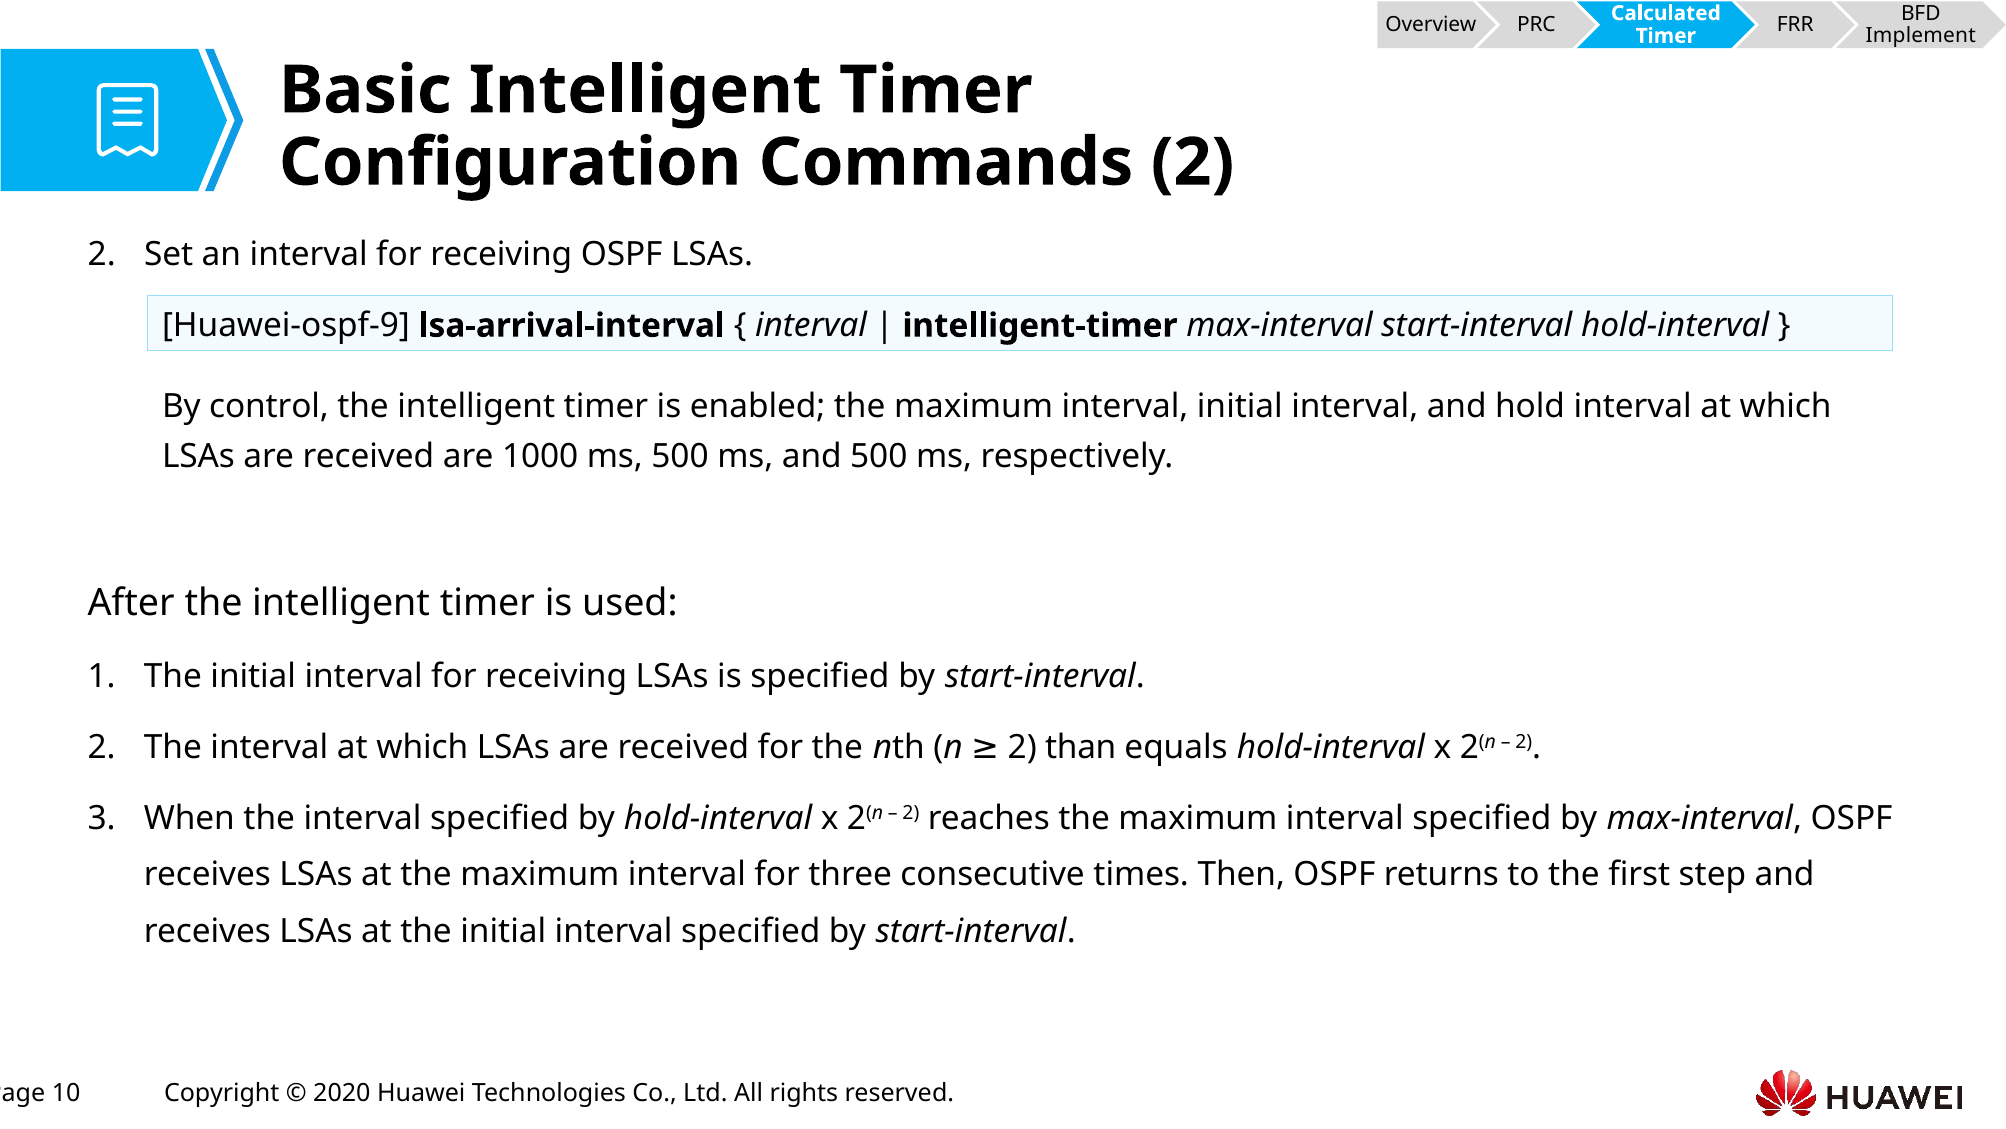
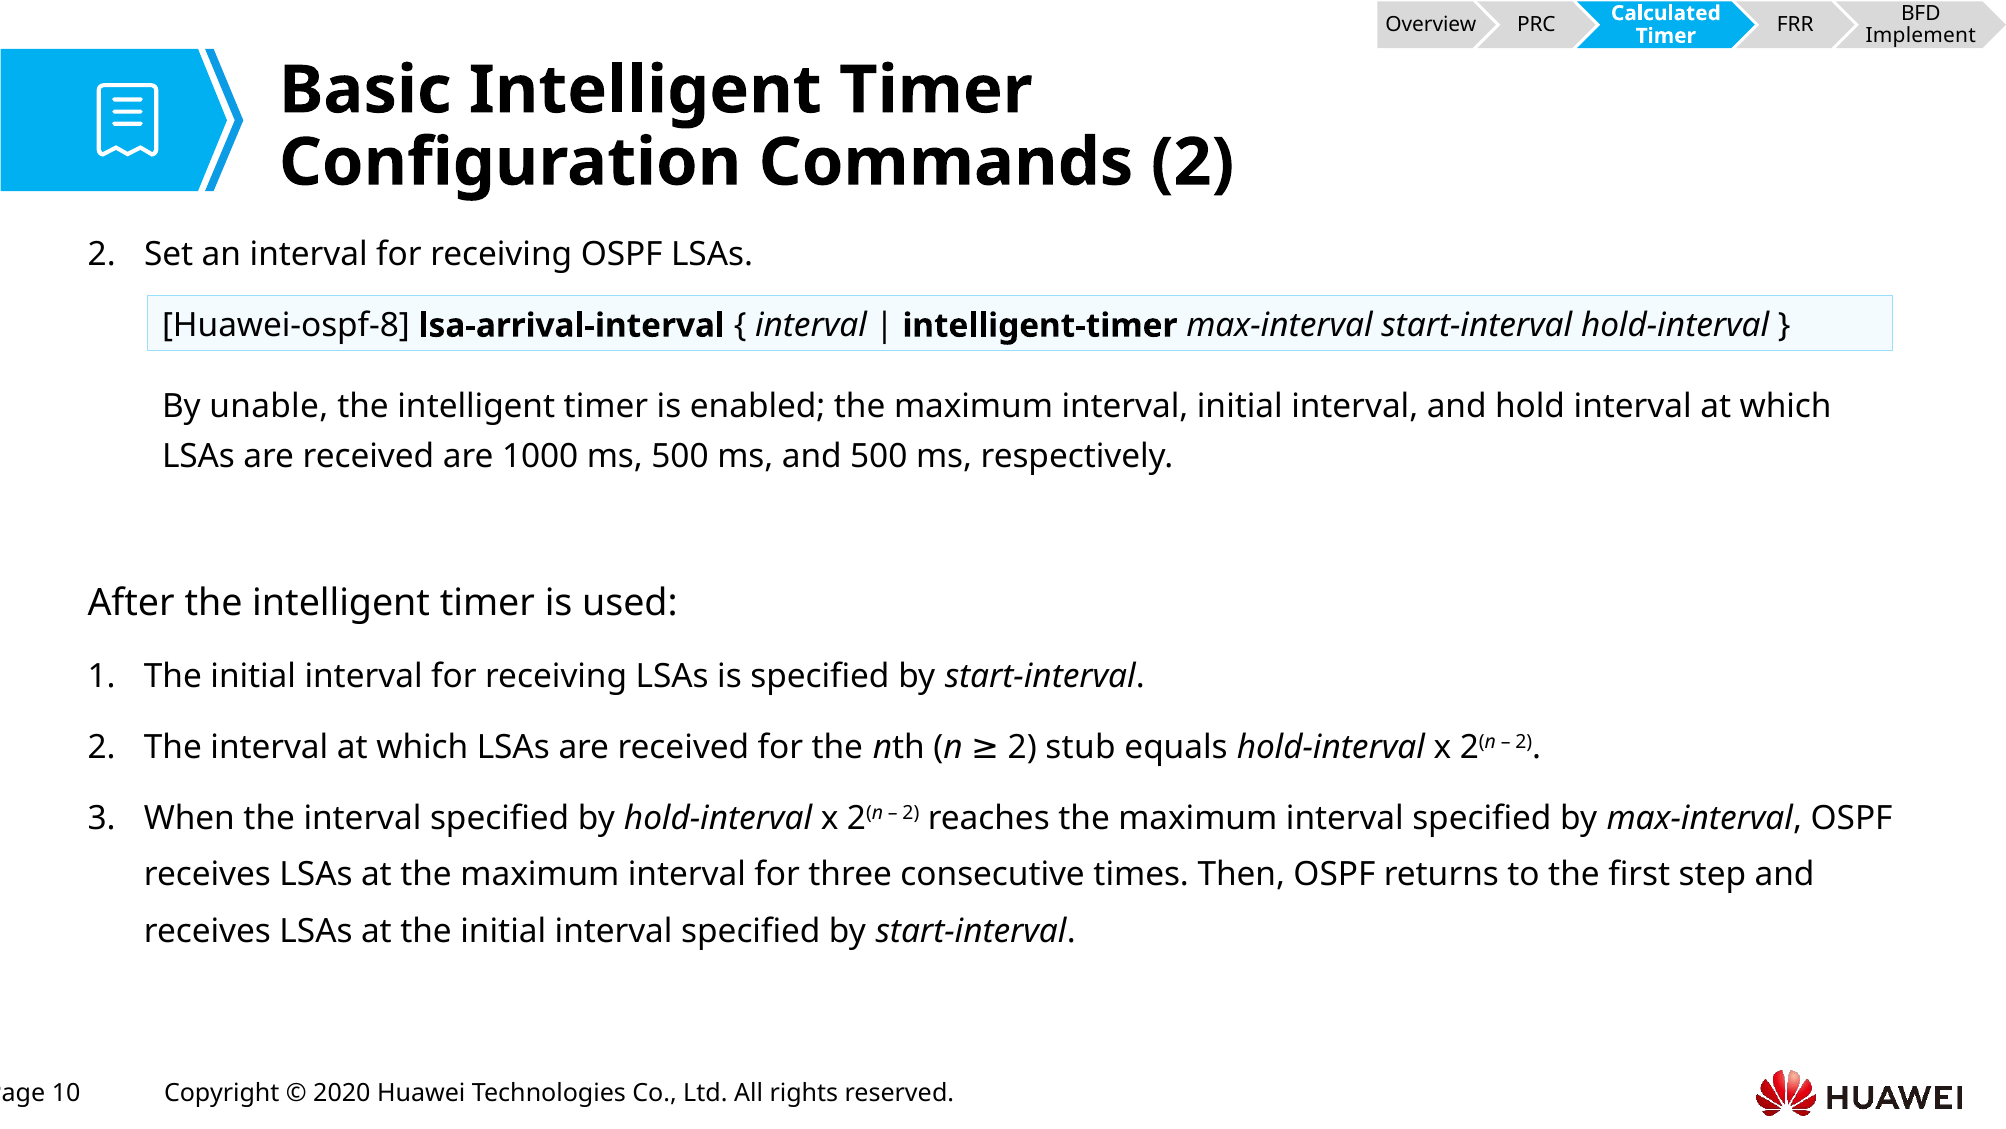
Huawei-ospf-9: Huawei-ospf-9 -> Huawei-ospf-8 (286, 326)
control: control -> unable (269, 406)
than: than -> stub (1080, 747)
